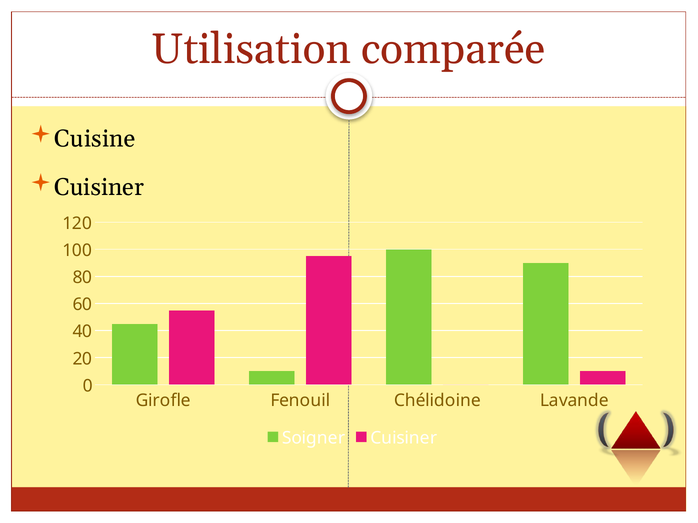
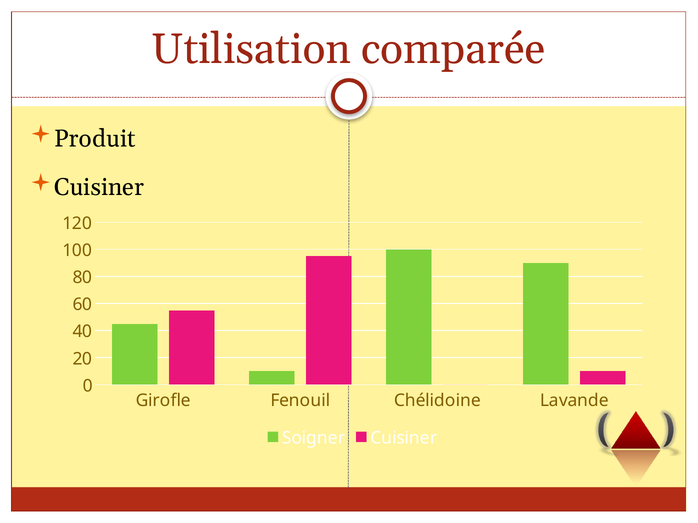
Cuisine: Cuisine -> Produit (95, 139)
